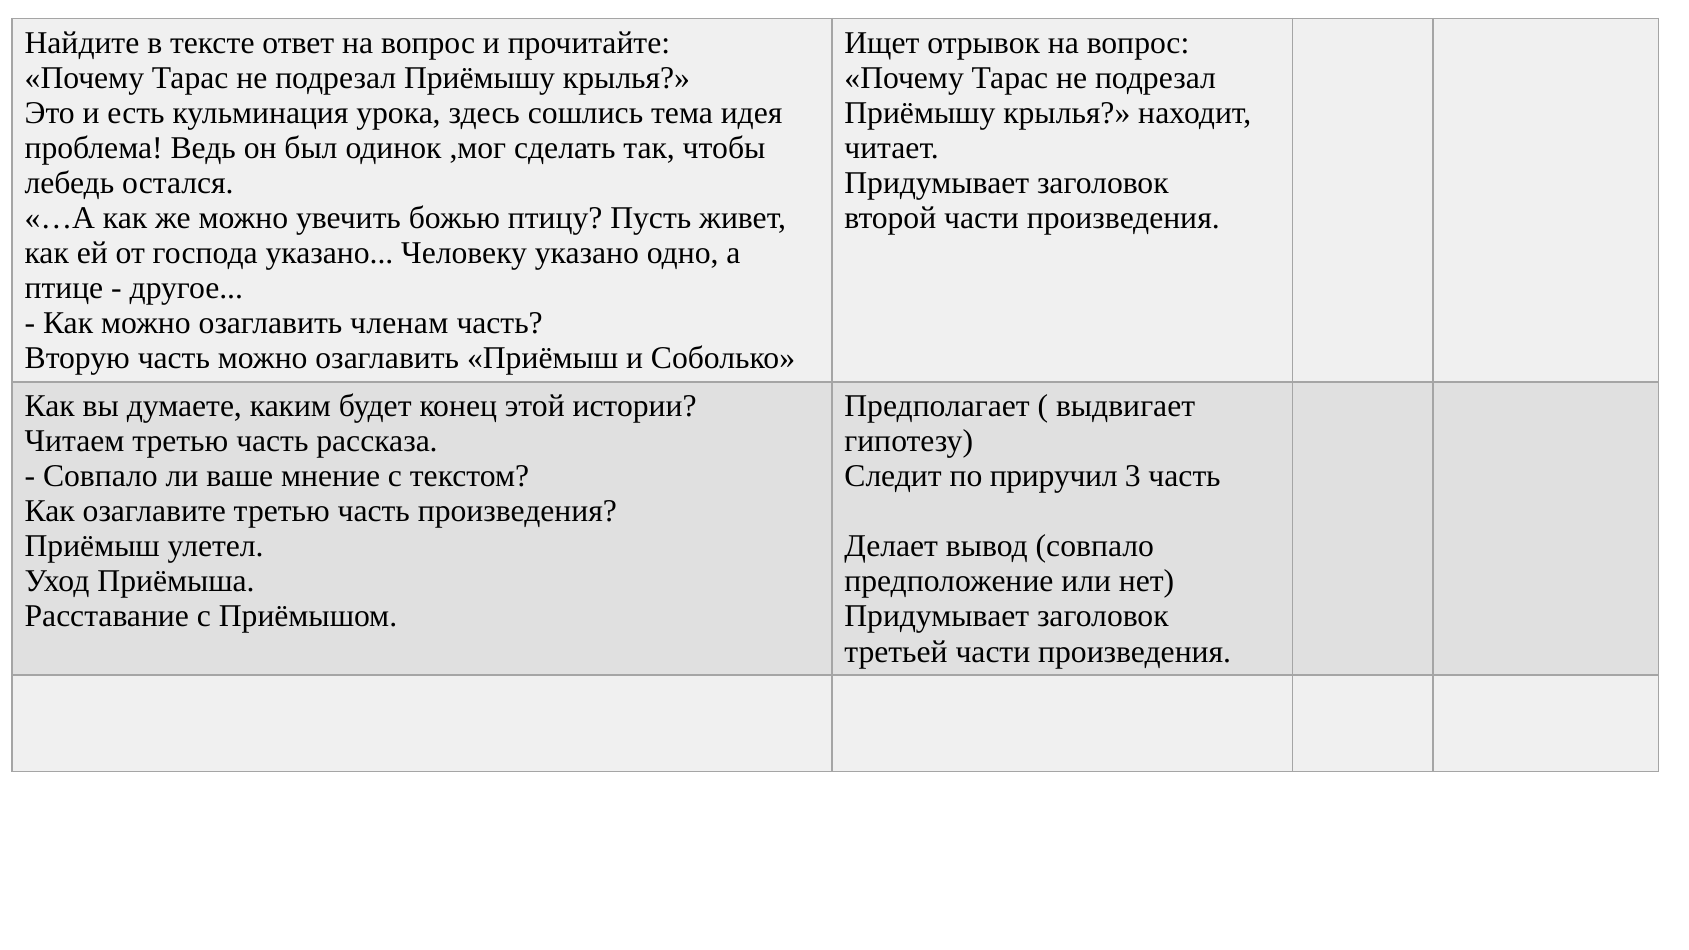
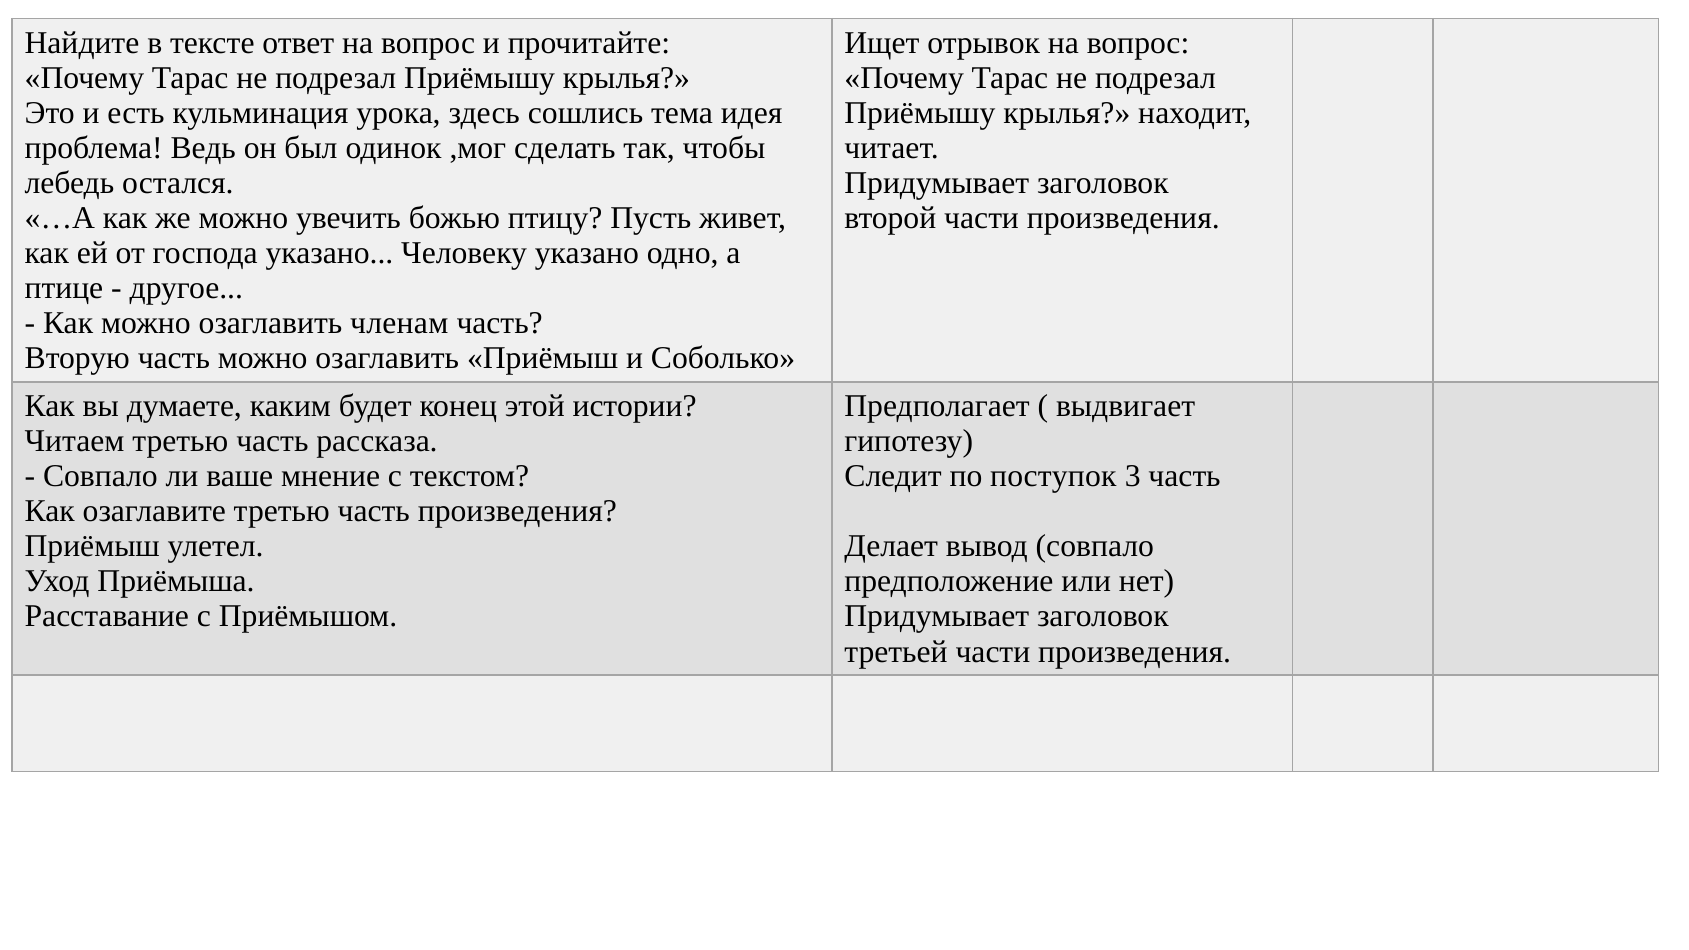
приручил: приручил -> поступок (1053, 476)
